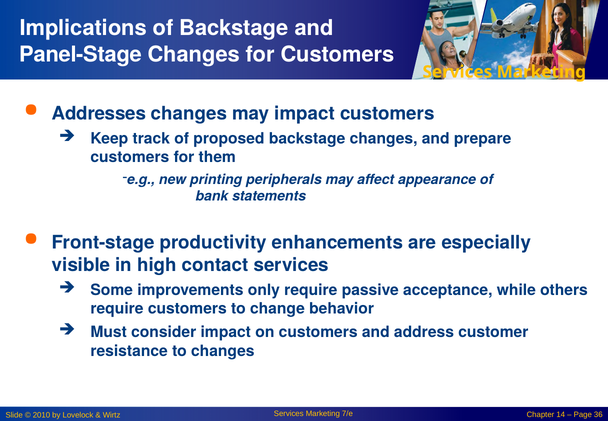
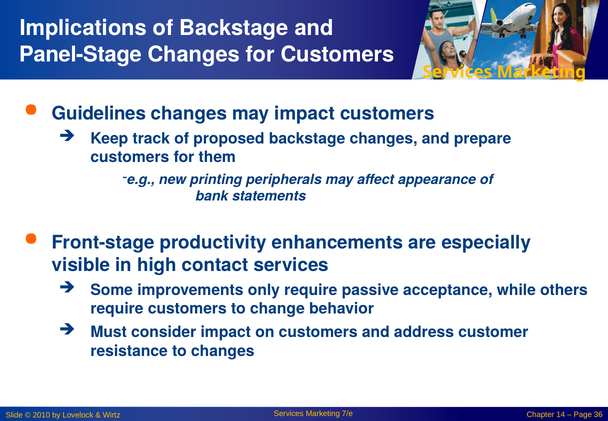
Addresses: Addresses -> Guidelines (99, 113)
